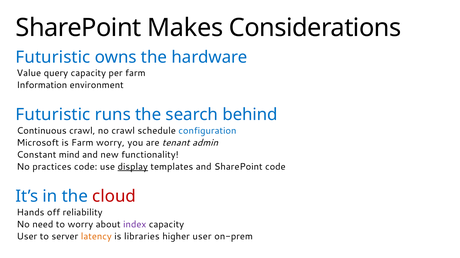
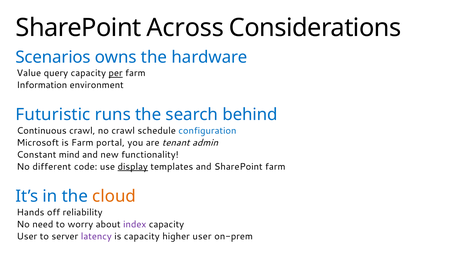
Makes: Makes -> Across (185, 28)
Futuristic: Futuristic -> Scenarios (53, 57)
per underline: none -> present (116, 73)
Farm worry: worry -> portal (110, 143)
practices: practices -> different (52, 167)
SharePoint code: code -> farm (275, 167)
cloud colour: red -> orange (114, 197)
latency colour: orange -> purple (96, 237)
is libraries: libraries -> capacity (142, 237)
